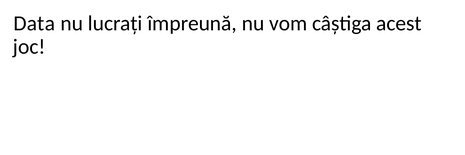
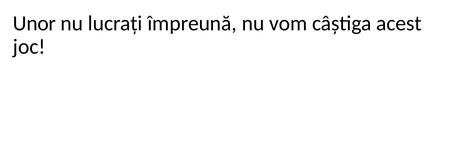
Data: Data -> Unor (34, 24)
